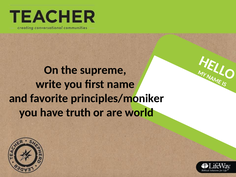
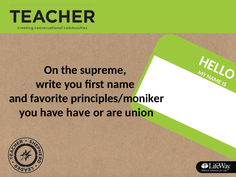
have truth: truth -> have (78, 113)
world: world -> union (139, 113)
